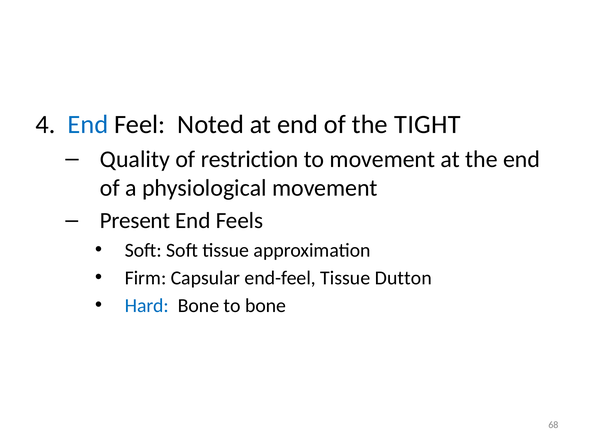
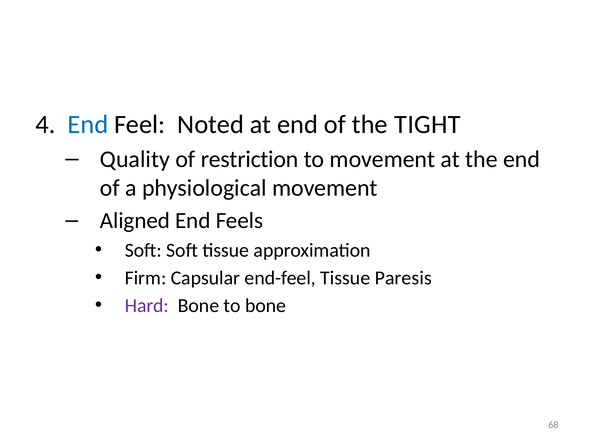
Present: Present -> Aligned (135, 221)
Dutton: Dutton -> Paresis (403, 278)
Hard colour: blue -> purple (147, 306)
